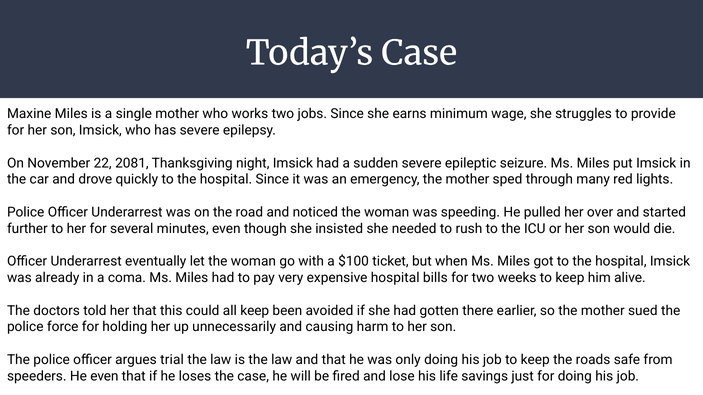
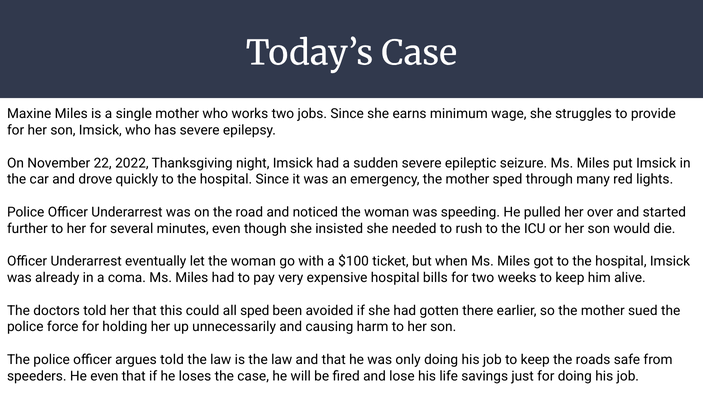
2081: 2081 -> 2022 (132, 163)
all keep: keep -> sped (255, 311)
argues trial: trial -> told (172, 360)
